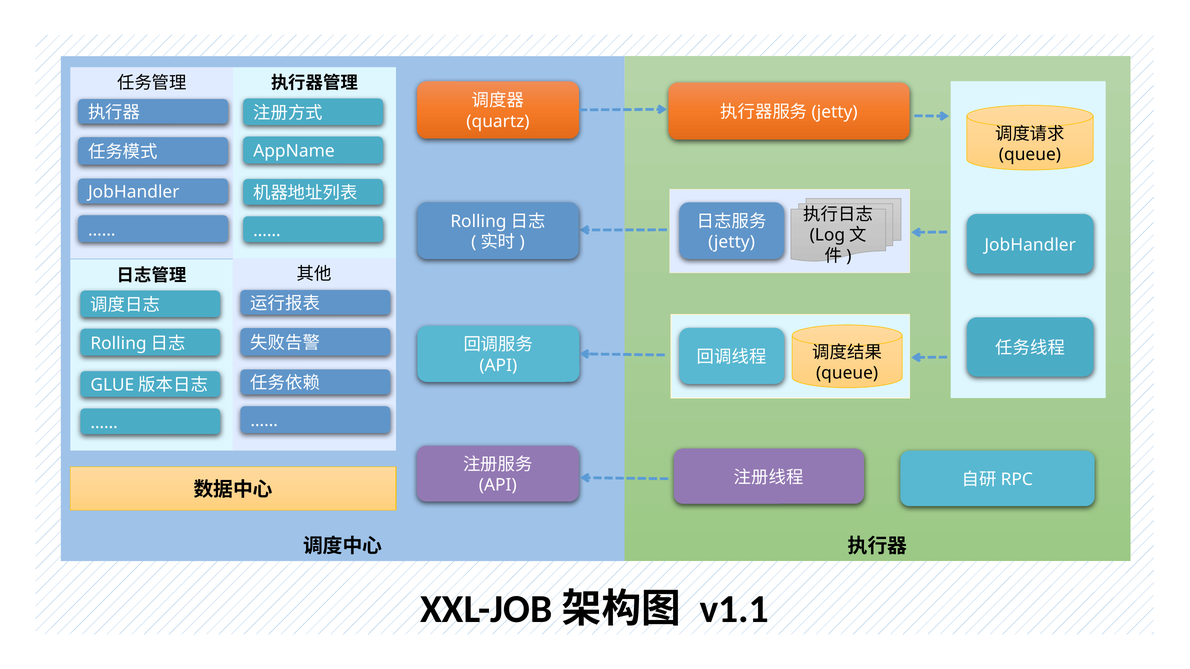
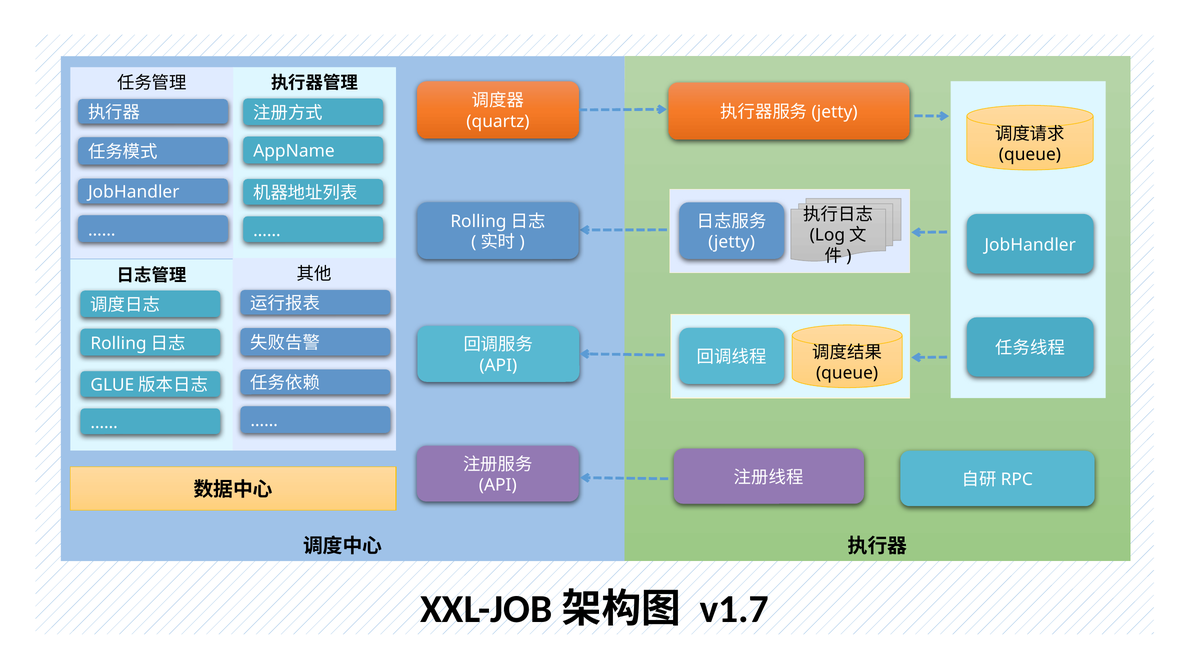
v1.1: v1.1 -> v1.7 (734, 609)
